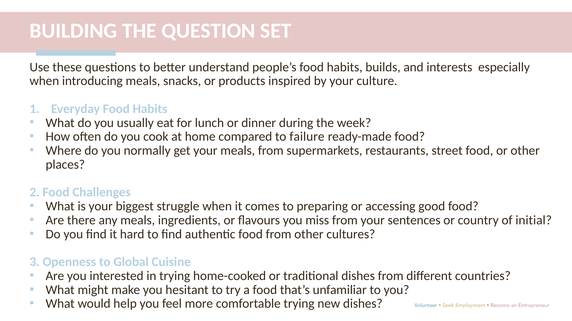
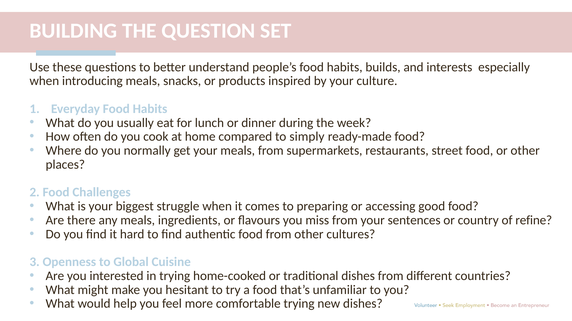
failure: failure -> simply (307, 137)
initial: initial -> refine (534, 221)
